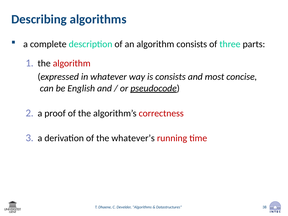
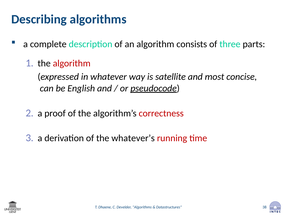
is consists: consists -> satellite (171, 77)
